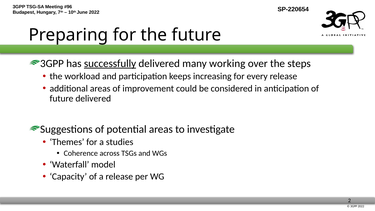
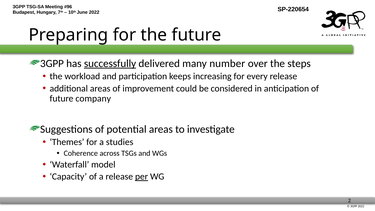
working: working -> number (227, 63)
future delivered: delivered -> company (93, 99)
per underline: none -> present (142, 177)
